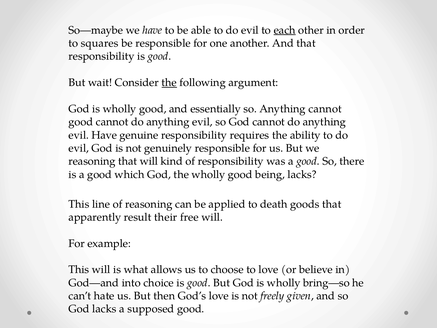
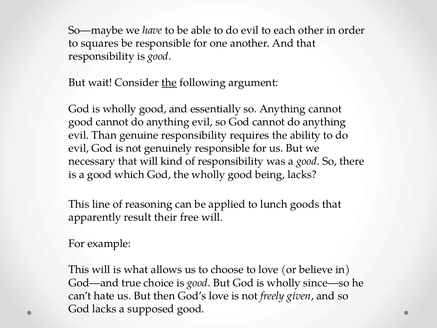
each underline: present -> none (285, 30)
evil Have: Have -> Than (104, 135)
reasoning: reasoning -> necessary (92, 161)
death: death -> lunch (274, 204)
into: into -> true (131, 283)
bring—so: bring—so -> since—so (326, 283)
